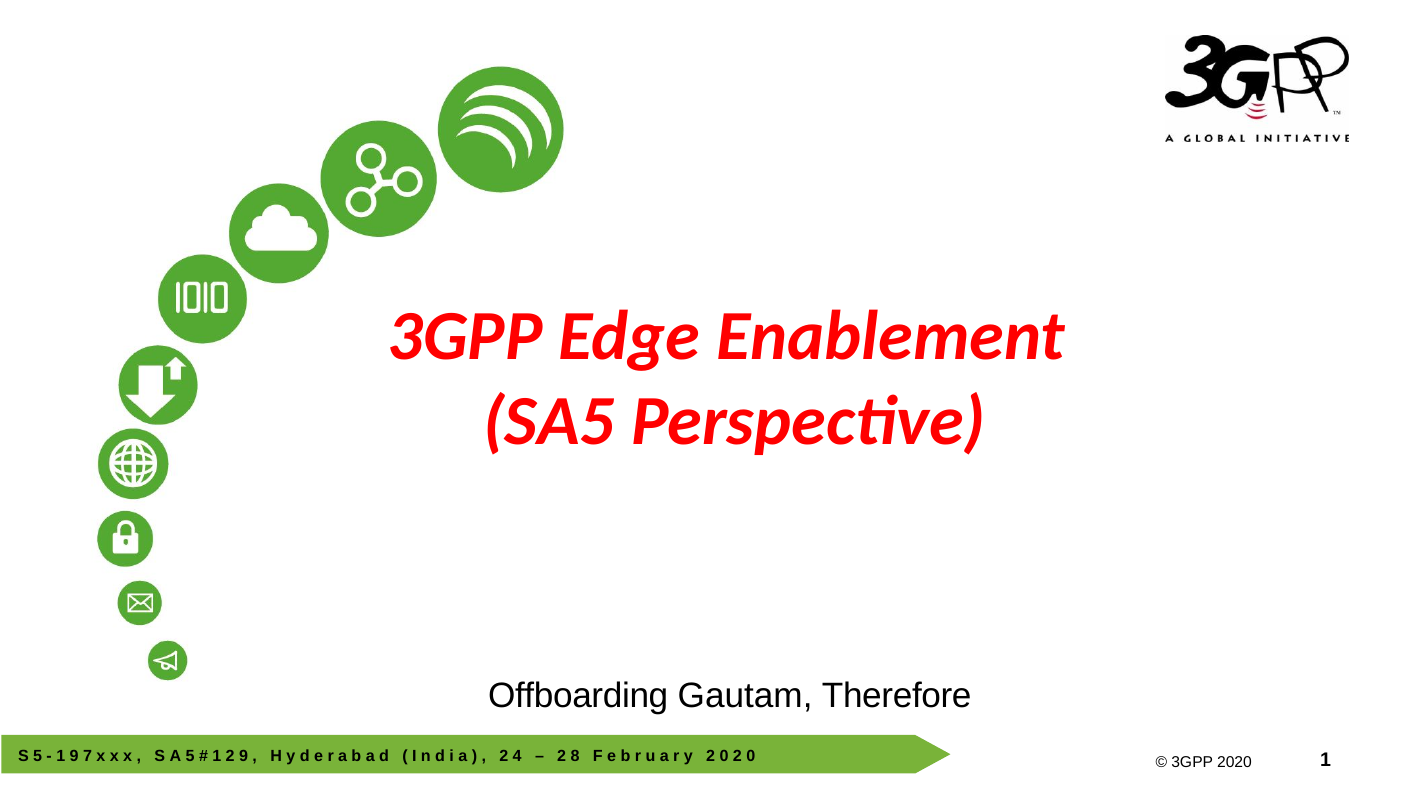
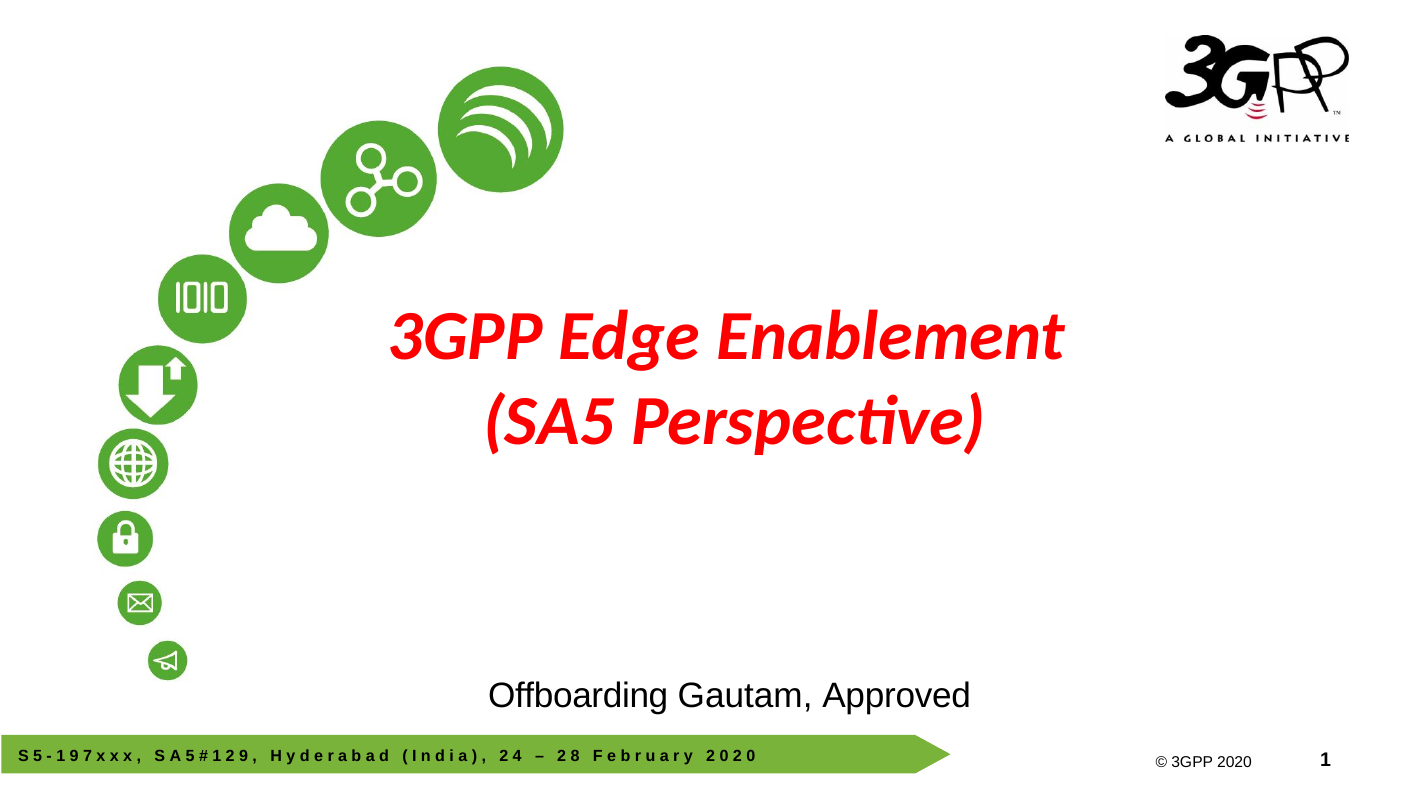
Therefore: Therefore -> Approved (897, 695)
